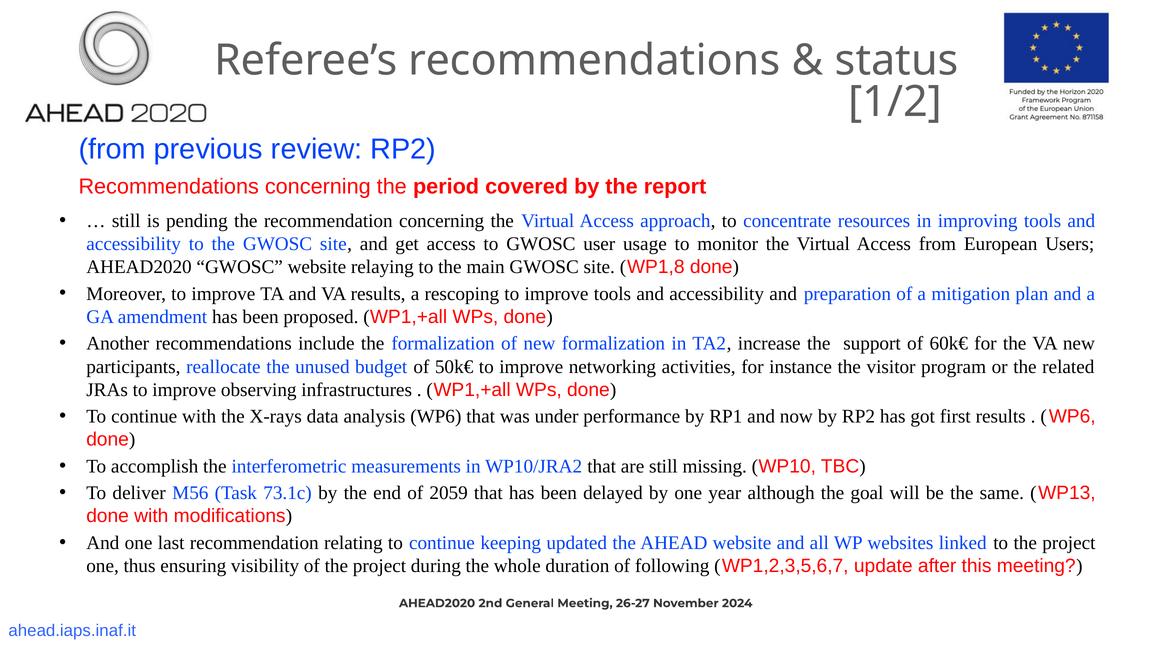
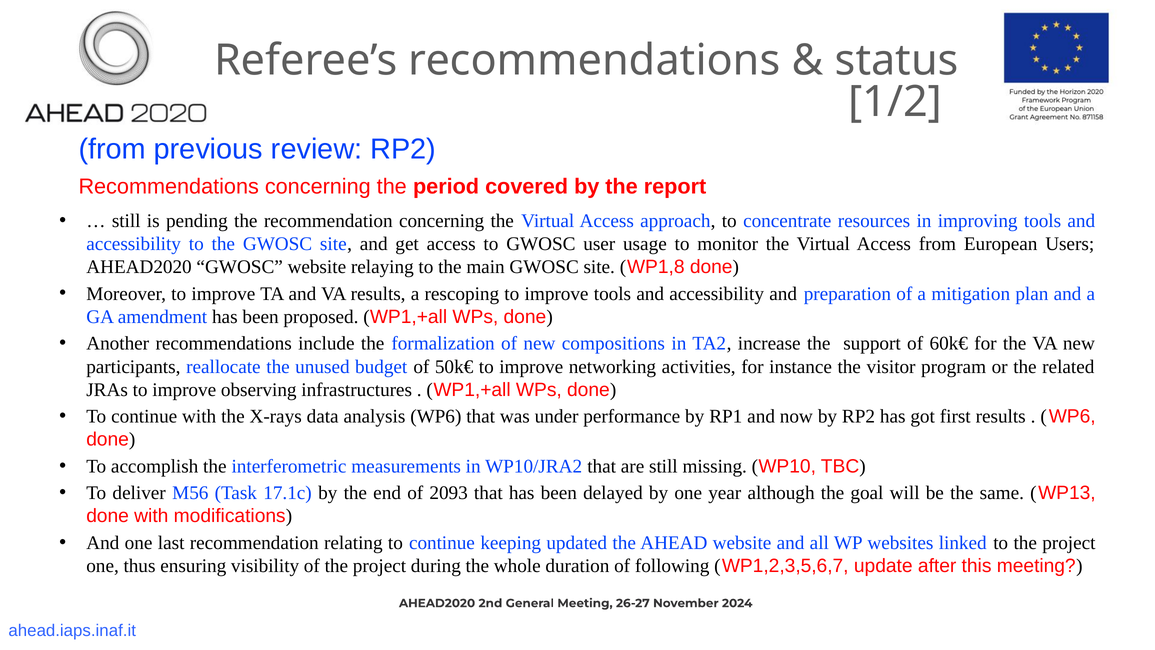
new formalization: formalization -> compositions (613, 343)
73.1c: 73.1c -> 17.1c (288, 493)
2059: 2059 -> 2093 (449, 493)
